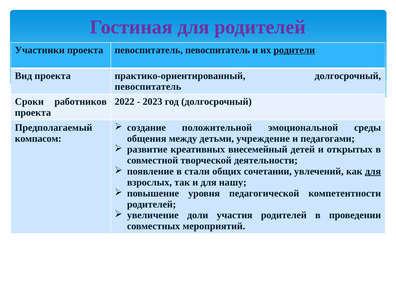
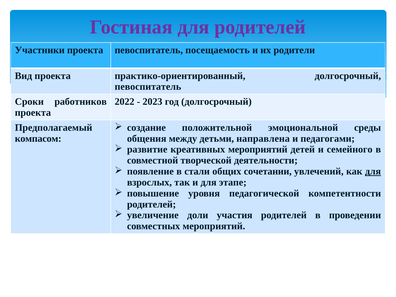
певоспитатель певоспитатель: певоспитатель -> посещаемость (218, 50)
родители underline: present -> none (294, 50)
учреждение: учреждение -> направлена (263, 138)
креативных внесемейный: внесемейный -> мероприятий (258, 149)
открытых: открытых -> семейного (350, 149)
нашу: нашу -> этапе (233, 182)
